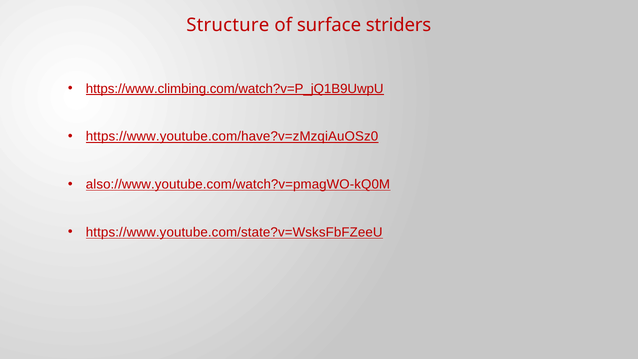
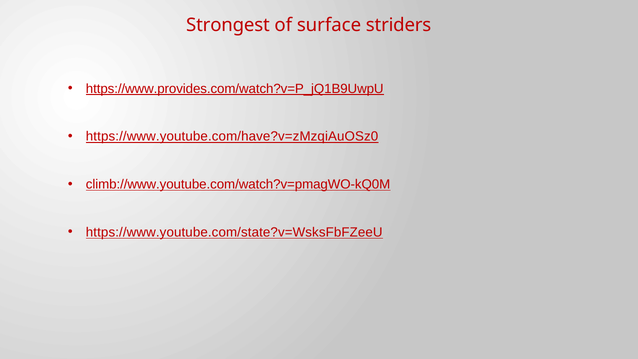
Structure: Structure -> Strongest (228, 25)
https://www.climbing.com/watch?v=P_jQ1B9UwpU: https://www.climbing.com/watch?v=P_jQ1B9UwpU -> https://www.provides.com/watch?v=P_jQ1B9UwpU (235, 89)
also://www.youtube.com/watch?v=pmagWO-kQ0M: also://www.youtube.com/watch?v=pmagWO-kQ0M -> climb://www.youtube.com/watch?v=pmagWO-kQ0M (238, 184)
